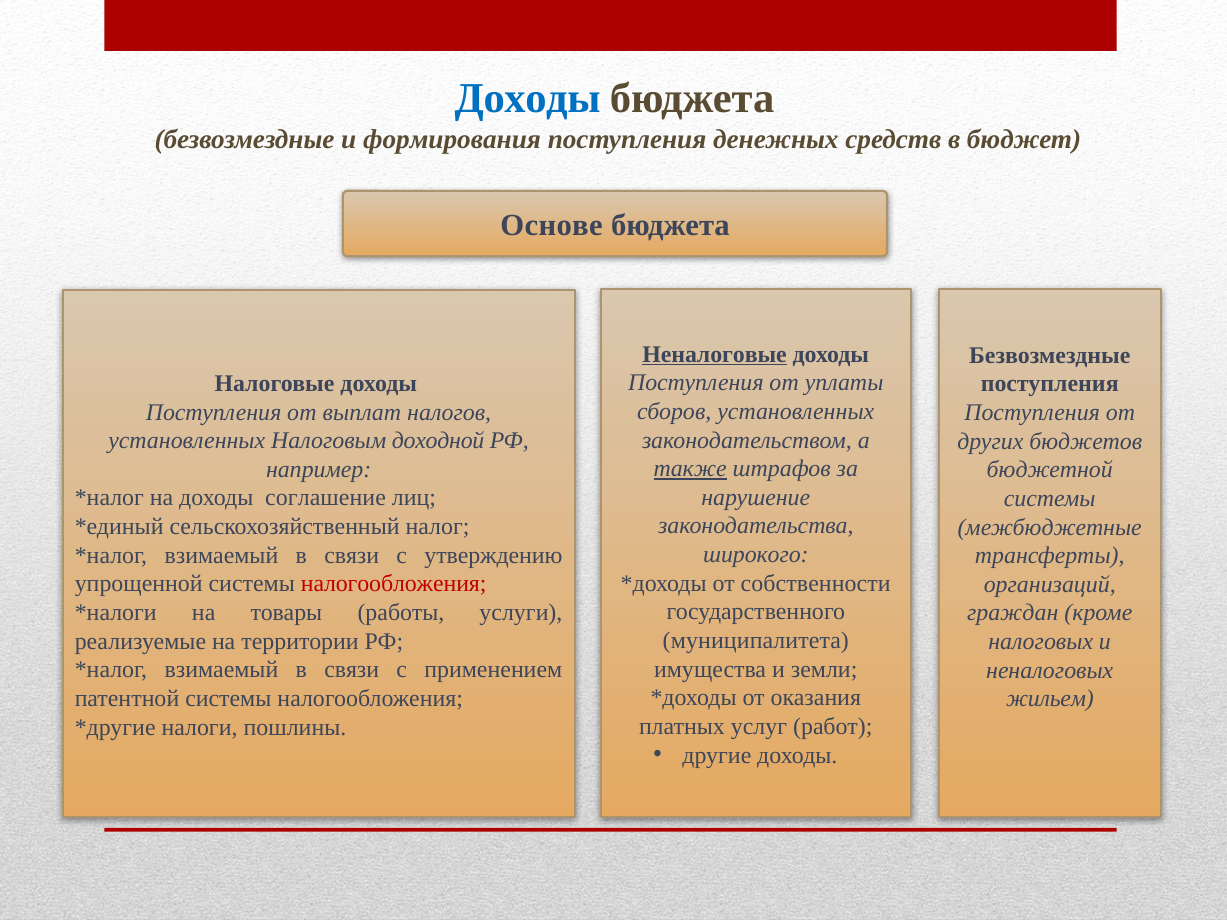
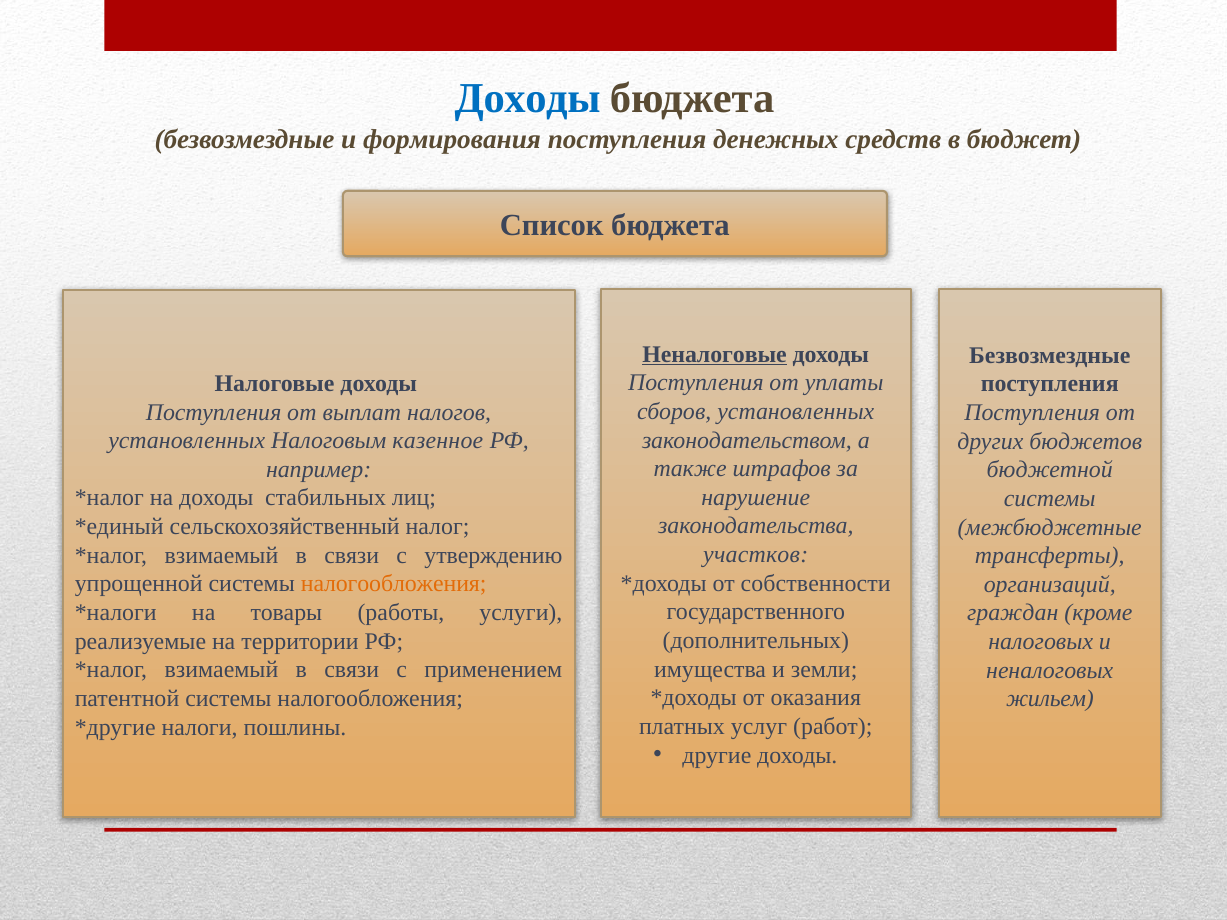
Основе: Основе -> Список (552, 226)
доходной: доходной -> казенное (438, 441)
также underline: present -> none (690, 469)
соглашение: соглашение -> стабильных (326, 498)
широкого: широкого -> участков (756, 555)
налогообложения colour: red -> orange (394, 584)
муниципалитета: муниципалитета -> дополнительных (756, 641)
